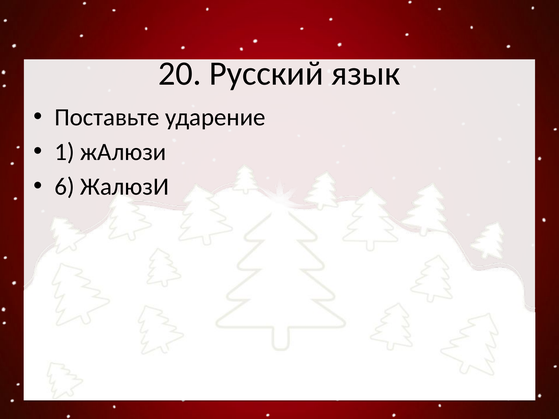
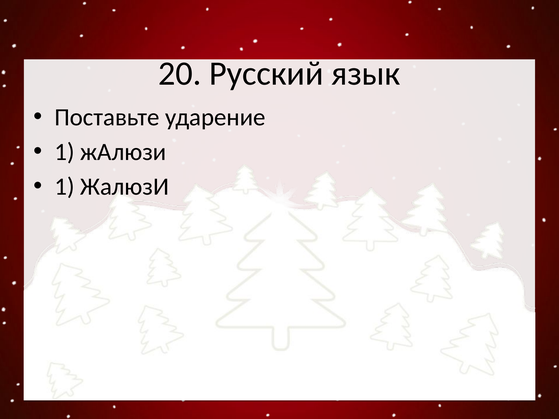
6: 6 -> 1 (65, 187)
